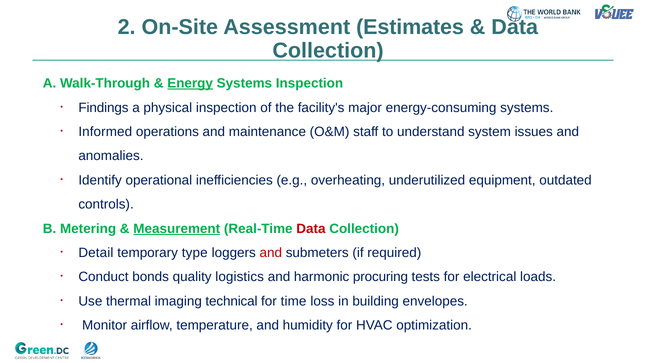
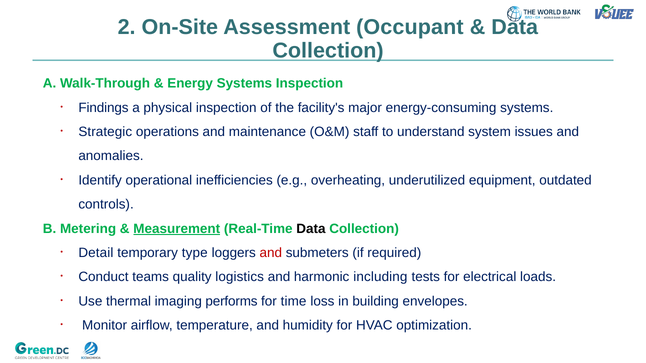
Estimates: Estimates -> Occupant (410, 27)
Energy underline: present -> none (190, 83)
Informed: Informed -> Strategic (105, 132)
Data colour: red -> black (311, 229)
bonds: bonds -> teams (151, 277)
procuring: procuring -> including (380, 277)
technical: technical -> performs (232, 301)
